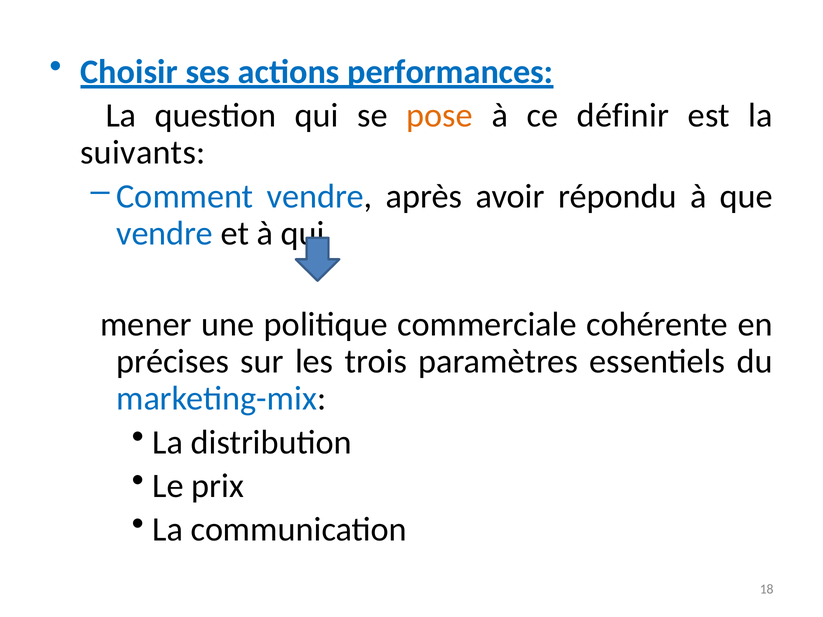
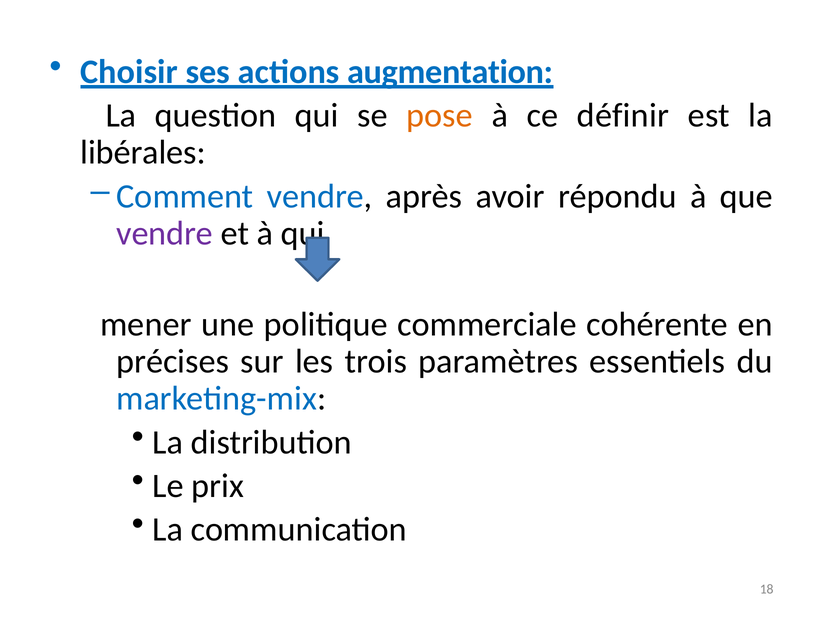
performances: performances -> augmentation (450, 72)
suivants: suivants -> libérales (143, 153)
vendre colour: blue -> purple (165, 233)
